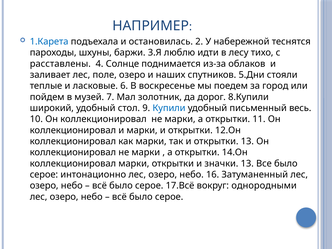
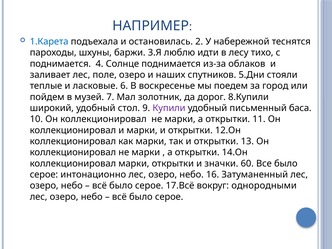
расставлены: расставлены -> поднимается (60, 64)
Купили colour: blue -> purple (169, 108)
весь: весь -> баса (300, 108)
значки 13: 13 -> 60 (247, 163)
